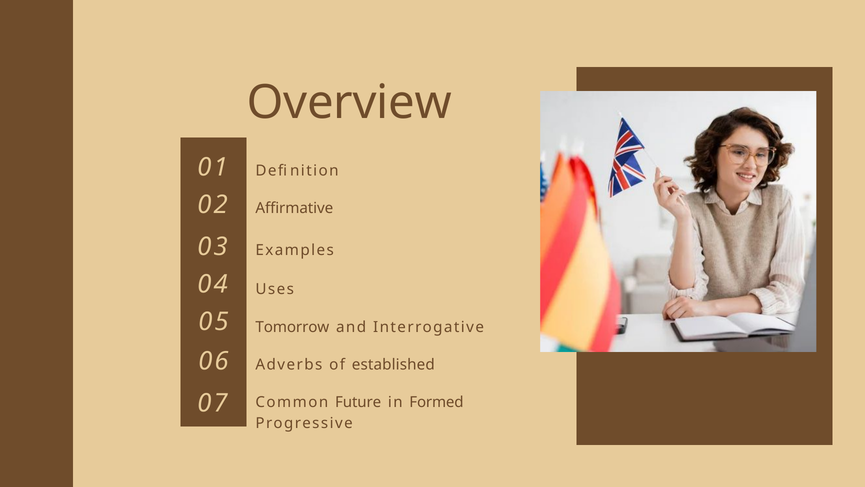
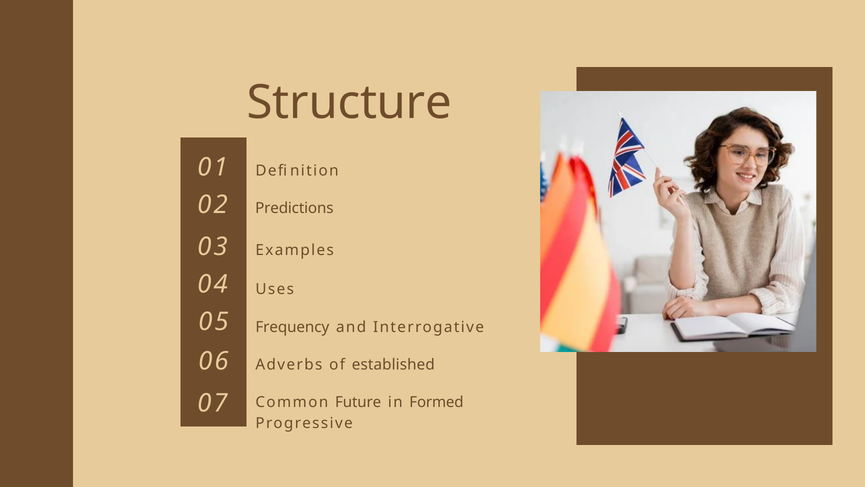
Overview: Overview -> Structure (349, 102)
Affirmative: Affirmative -> Predictions (294, 208)
Tomorrow: Tomorrow -> Frequency (292, 327)
